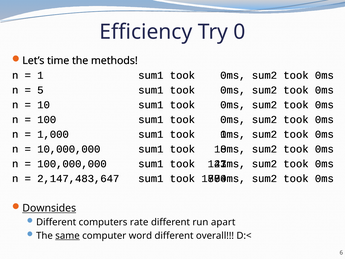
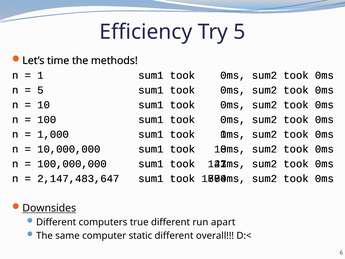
Try 0: 0 -> 5 (239, 32)
rate: rate -> true (139, 222)
same underline: present -> none (67, 235)
word: word -> static (140, 235)
